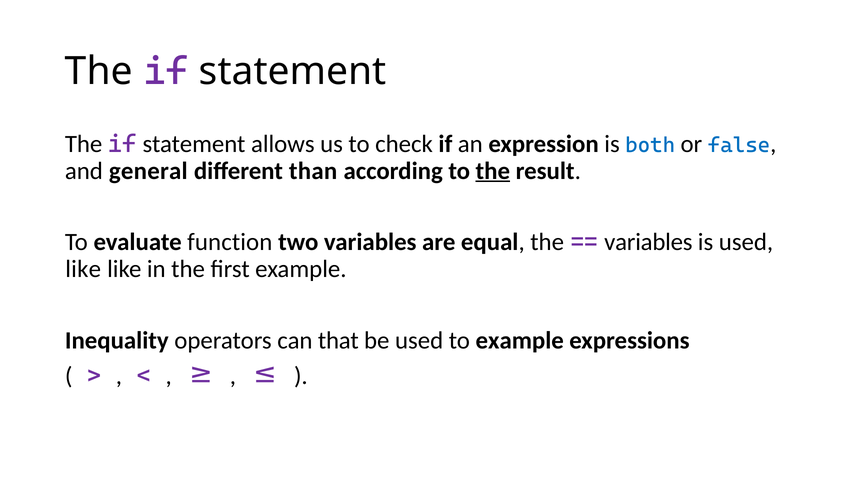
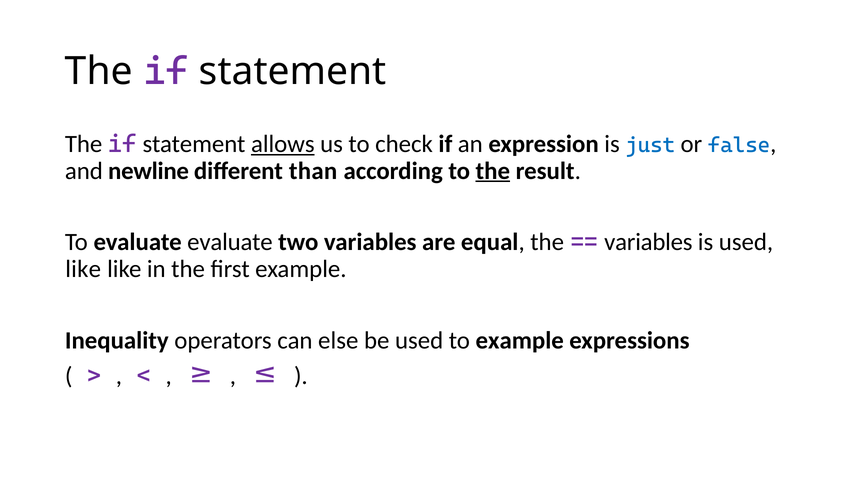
allows underline: none -> present (283, 144)
both: both -> just (650, 145)
general: general -> newline (149, 171)
evaluate function: function -> evaluate (230, 242)
that: that -> else (338, 341)
